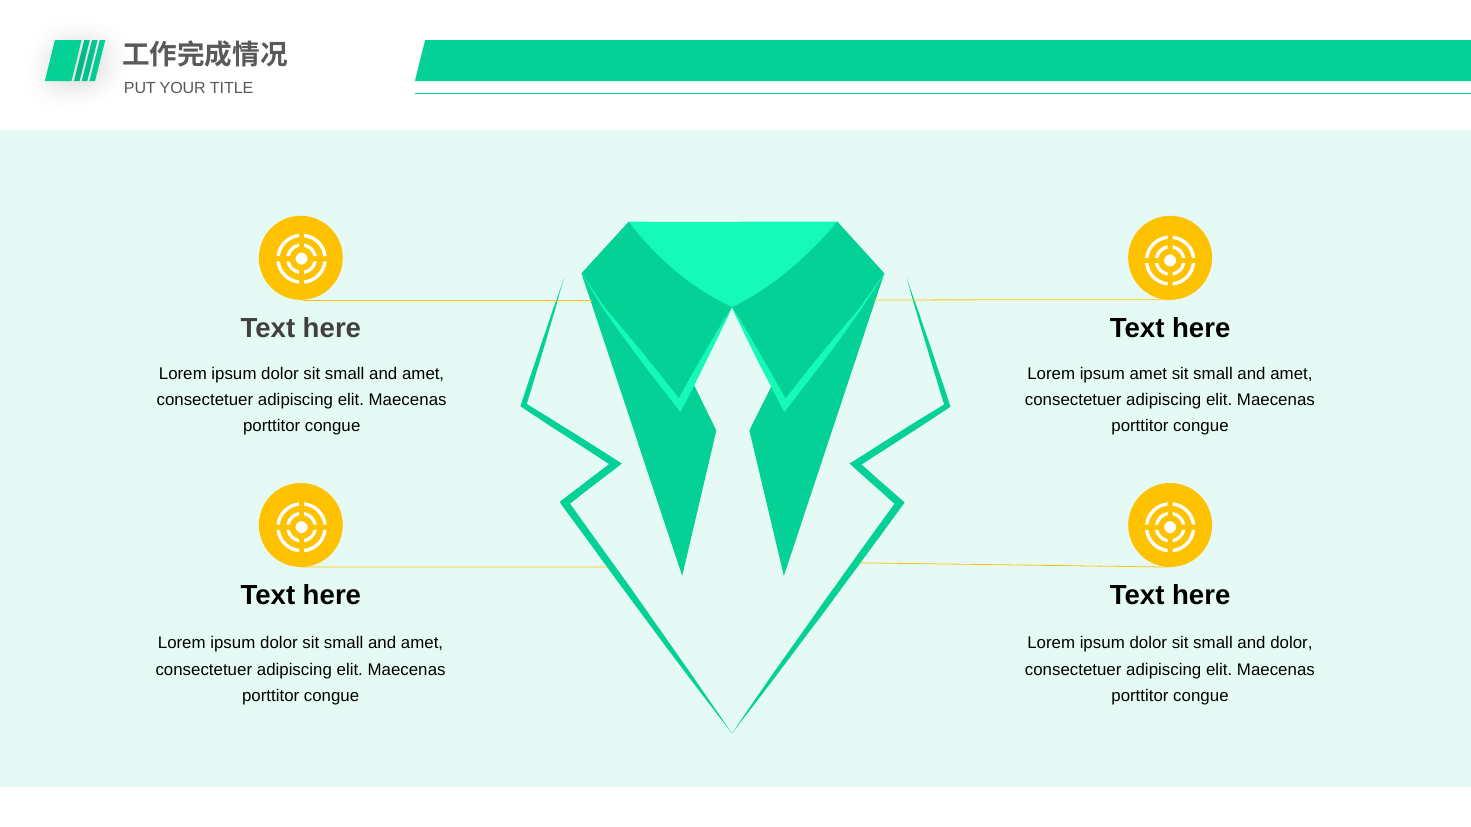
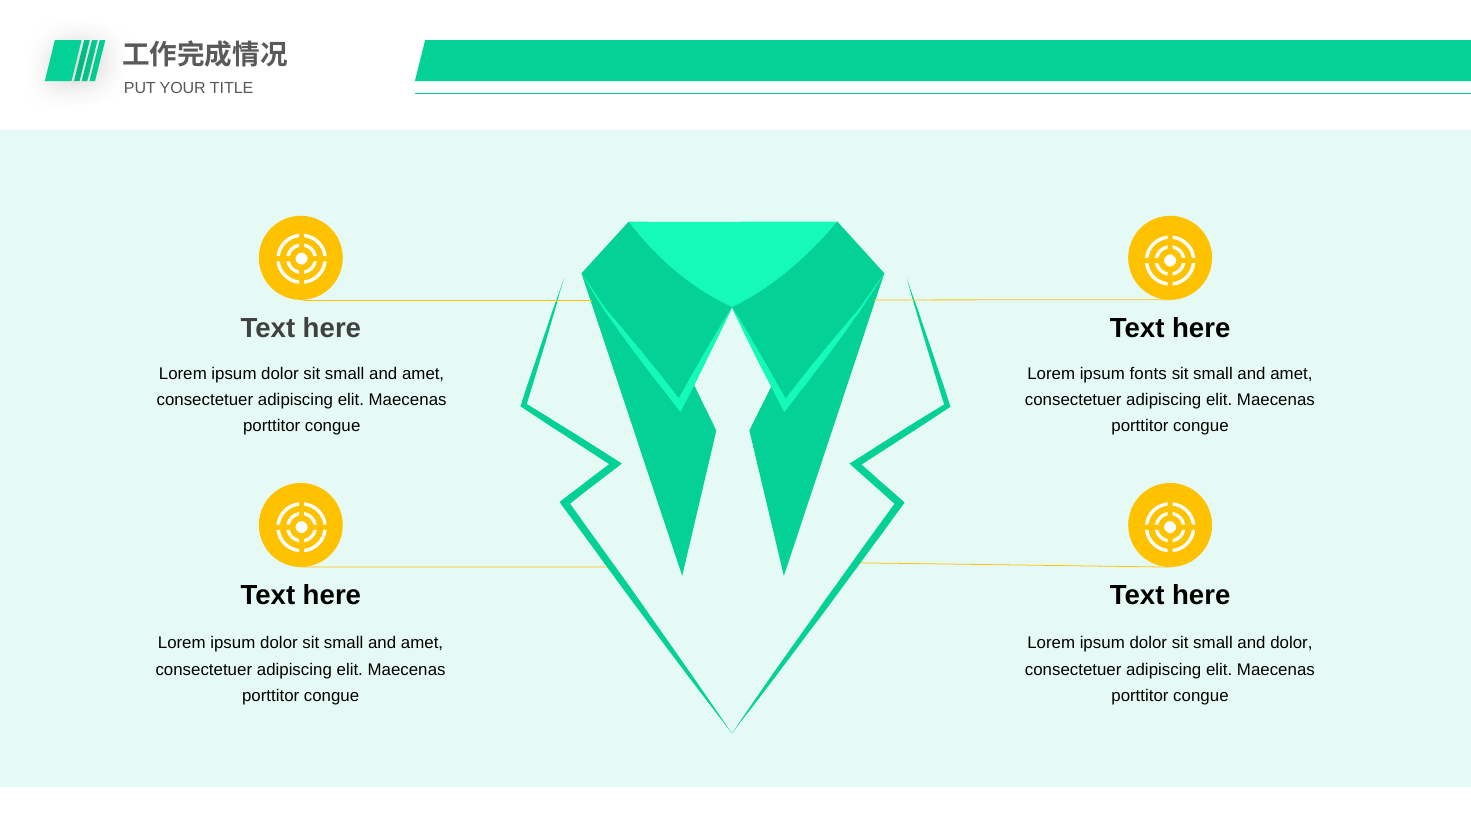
ipsum amet: amet -> fonts (1148, 374)
